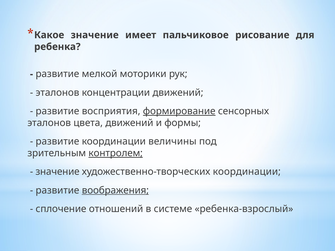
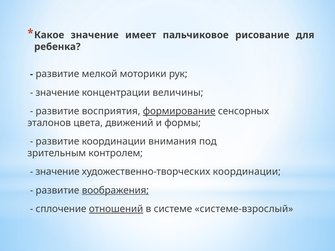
эталонов: эталонов -> значение (58, 93)
концентрации движений: движений -> величины (178, 93)
величины: величины -> внимания (172, 142)
контролем underline: present -> none (116, 153)
отношений underline: none -> present (116, 209)
ребенка-взрослый: ребенка-взрослый -> системе-взрослый (244, 209)
